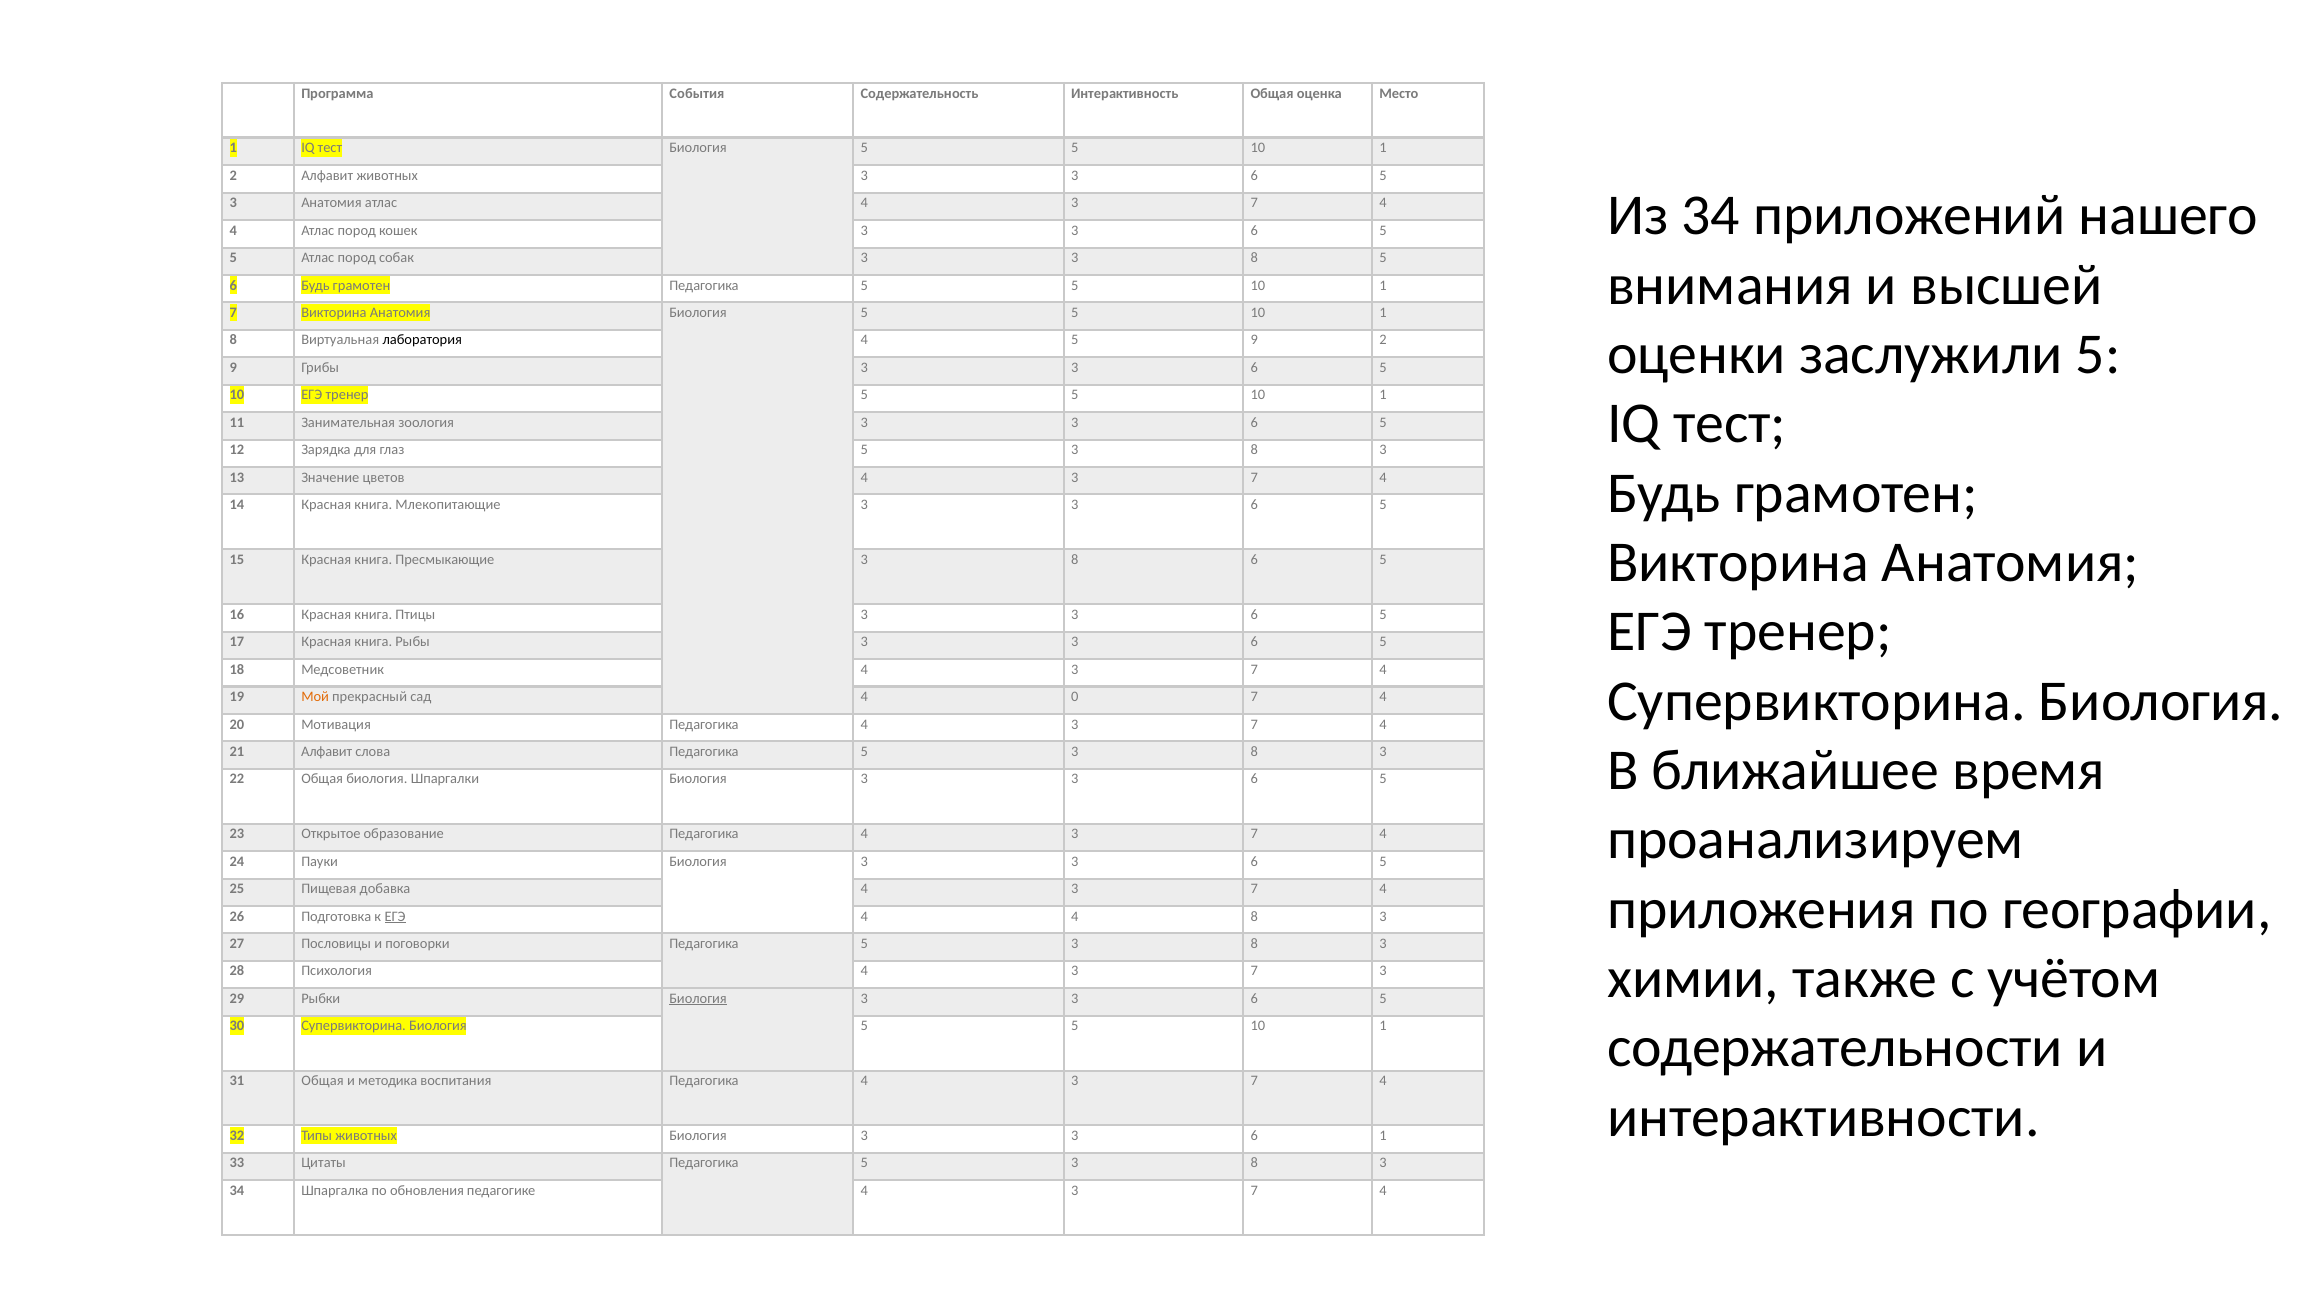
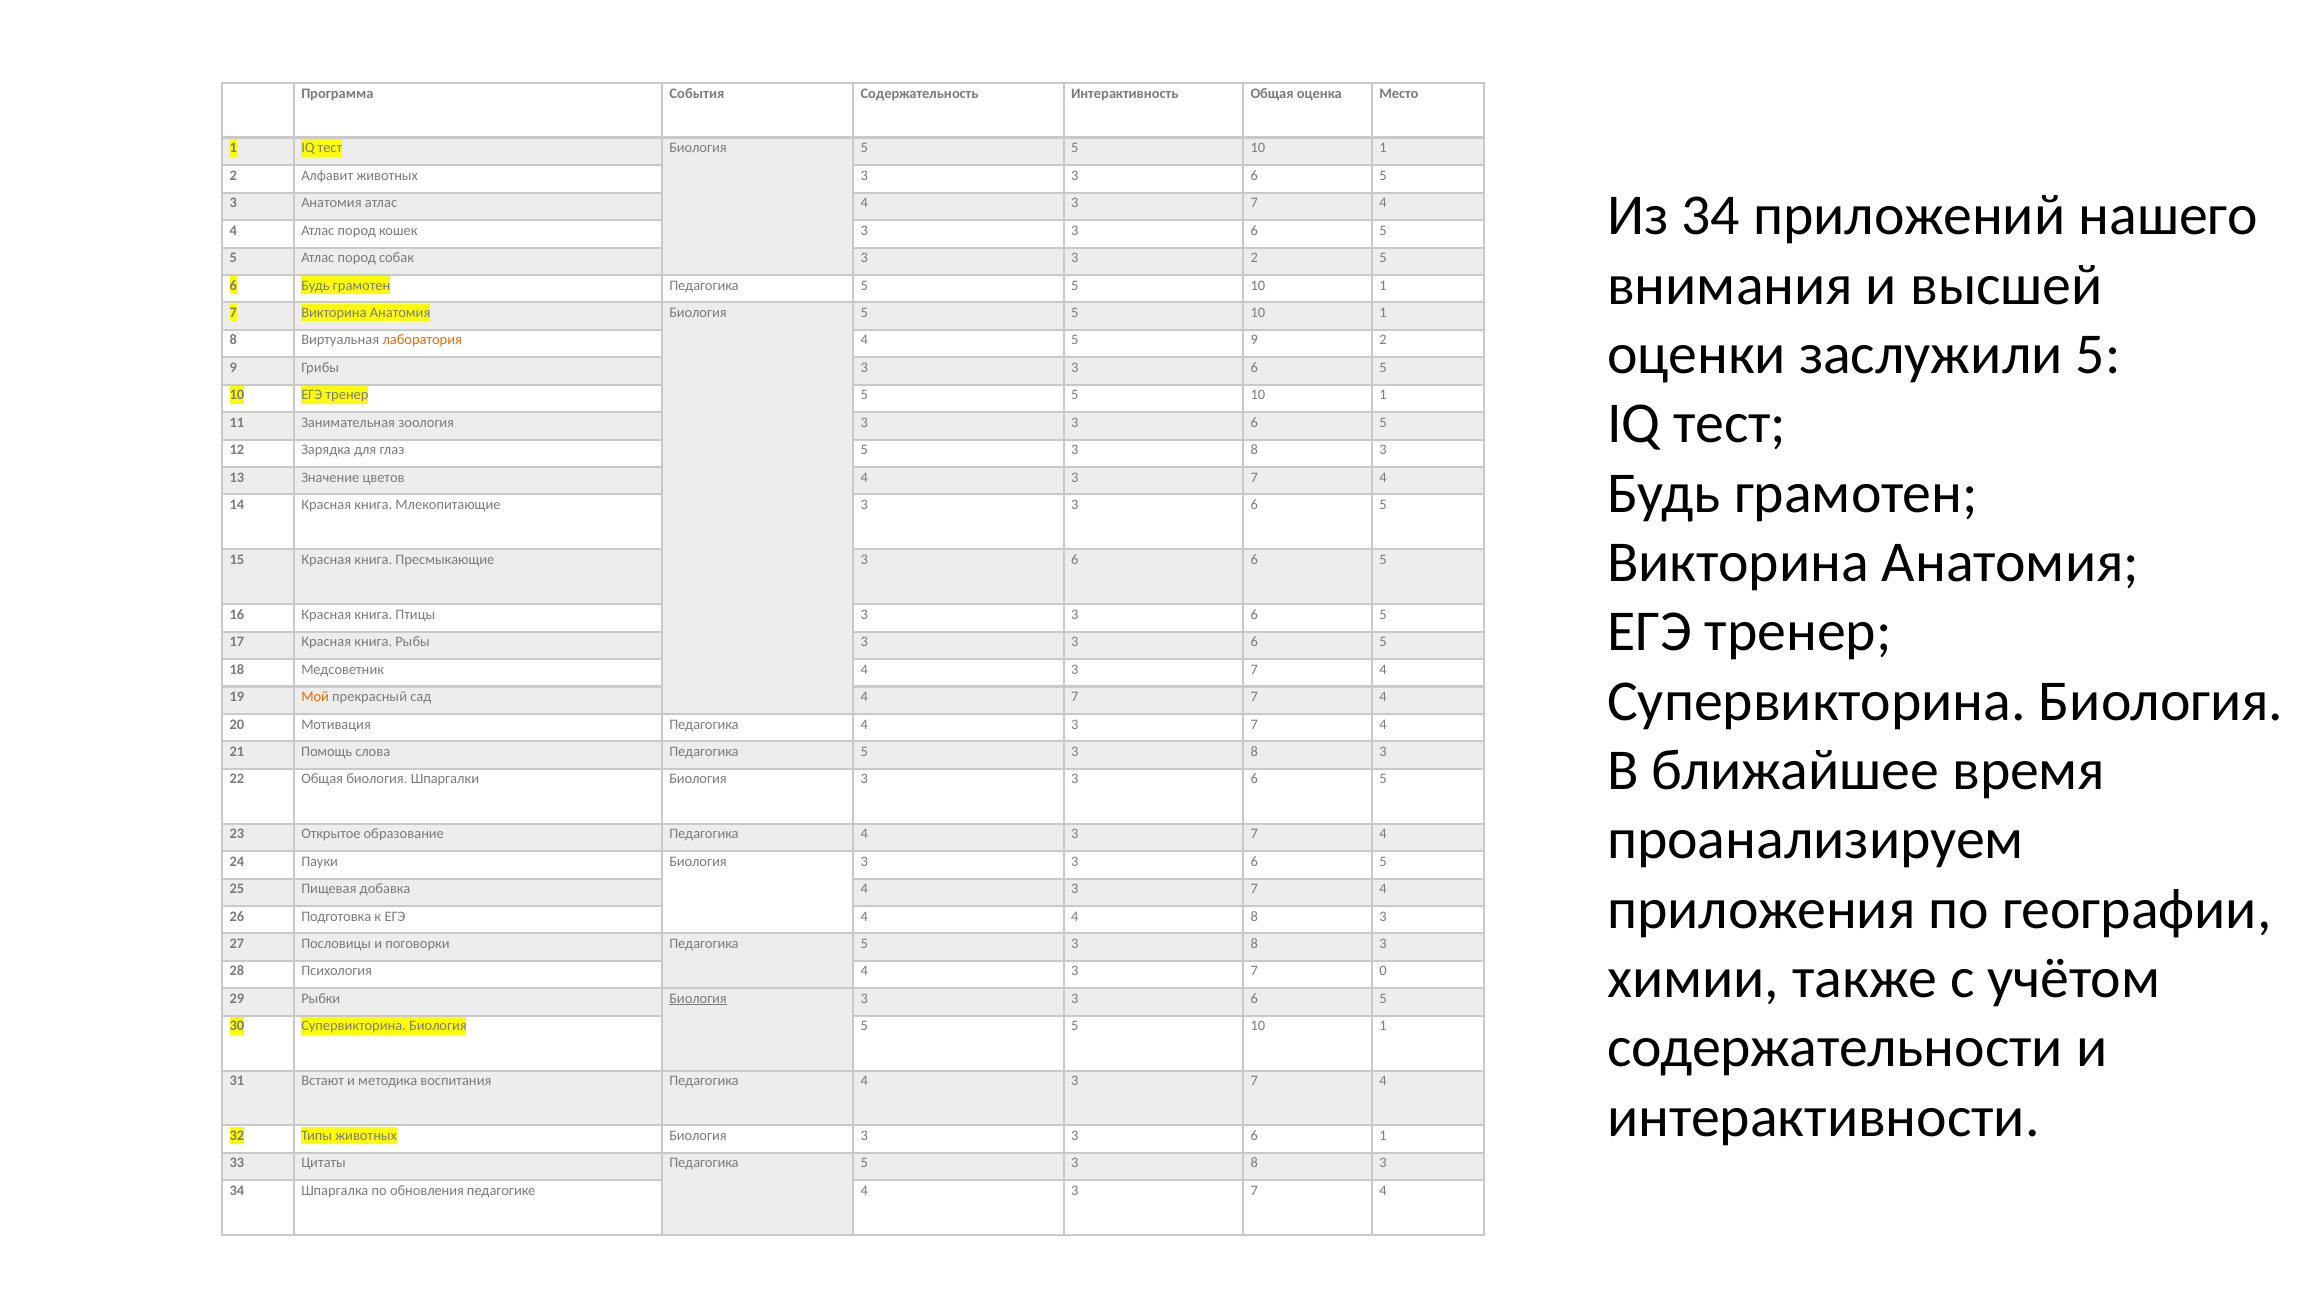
3 3 8: 8 -> 2 (1254, 258)
лаборатория colour: black -> orange (422, 340)
Пресмыкающие 3 8: 8 -> 6 (1075, 560)
4 0: 0 -> 7 (1075, 697)
21 Алфавит: Алфавит -> Помощь (327, 752)
ЕГЭ underline: present -> none (395, 916)
7 3: 3 -> 0 (1383, 971)
31 Общая: Общая -> Встают (323, 1081)
